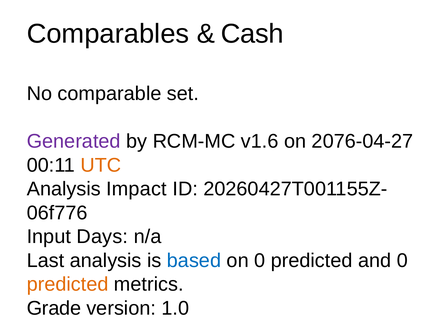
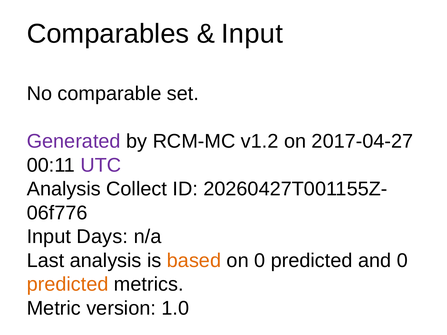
Cash: Cash -> Input (252, 34)
v1.6: v1.6 -> v1.2 (260, 141)
2076-04-27: 2076-04-27 -> 2017-04-27 (362, 141)
UTC colour: orange -> purple (101, 165)
Impact: Impact -> Collect (137, 189)
based colour: blue -> orange (194, 261)
Grade: Grade -> Metric (54, 308)
